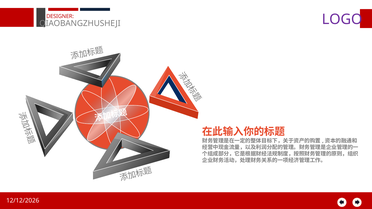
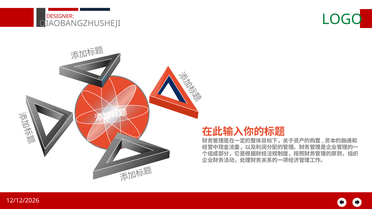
LOGO colour: purple -> green (342, 19)
